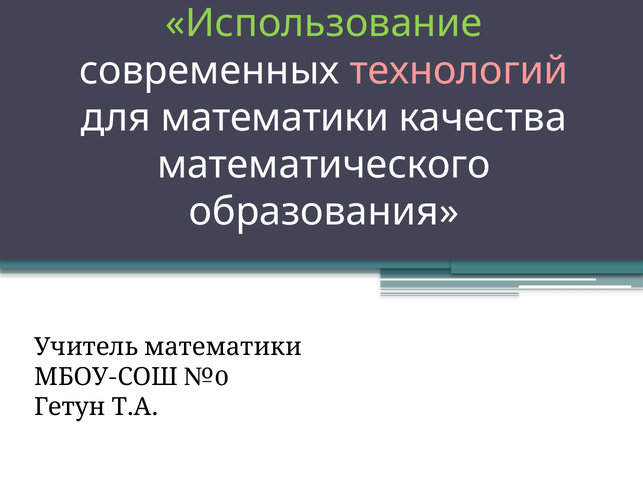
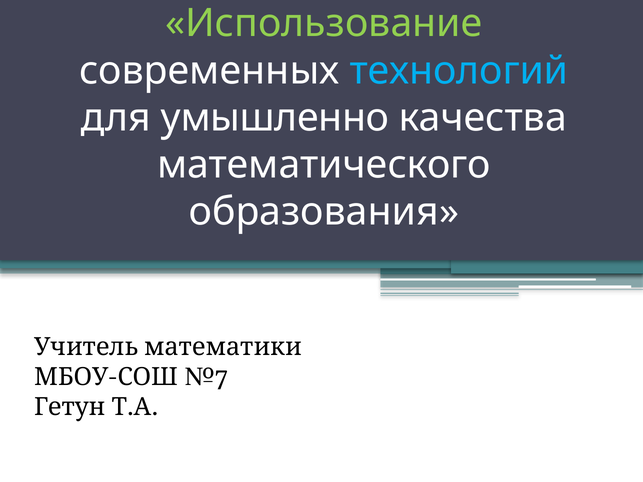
технологий colour: pink -> light blue (459, 71)
математики: математики -> умышленно (275, 118)
№0: №0 -> №7 (206, 377)
